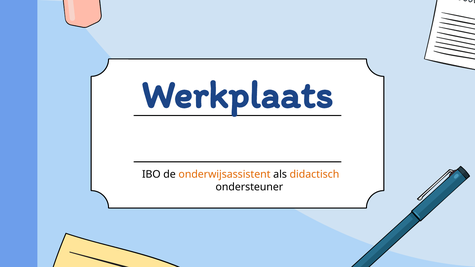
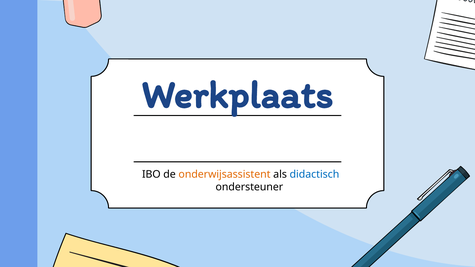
didactisch colour: orange -> blue (314, 174)
